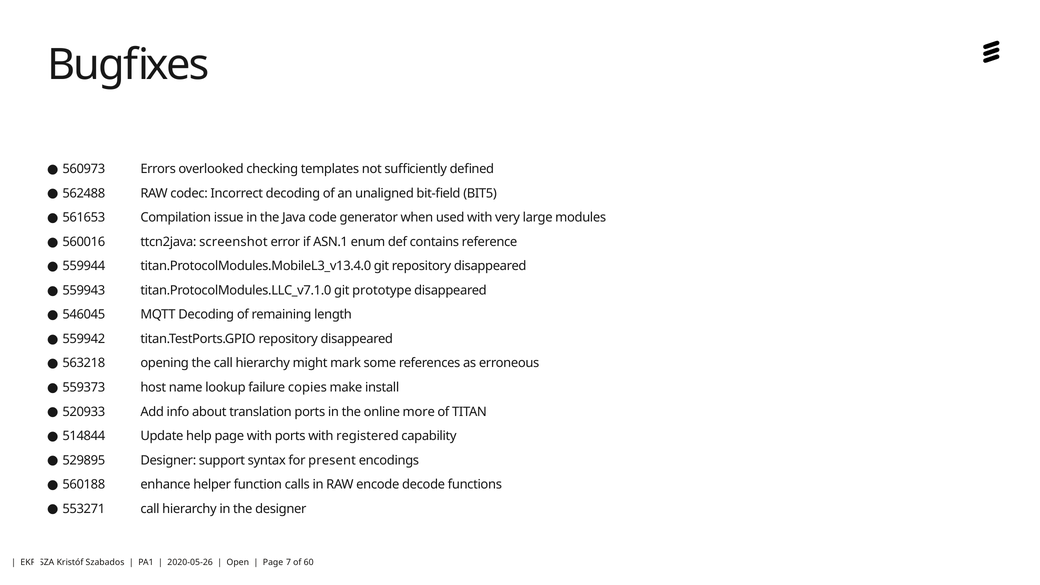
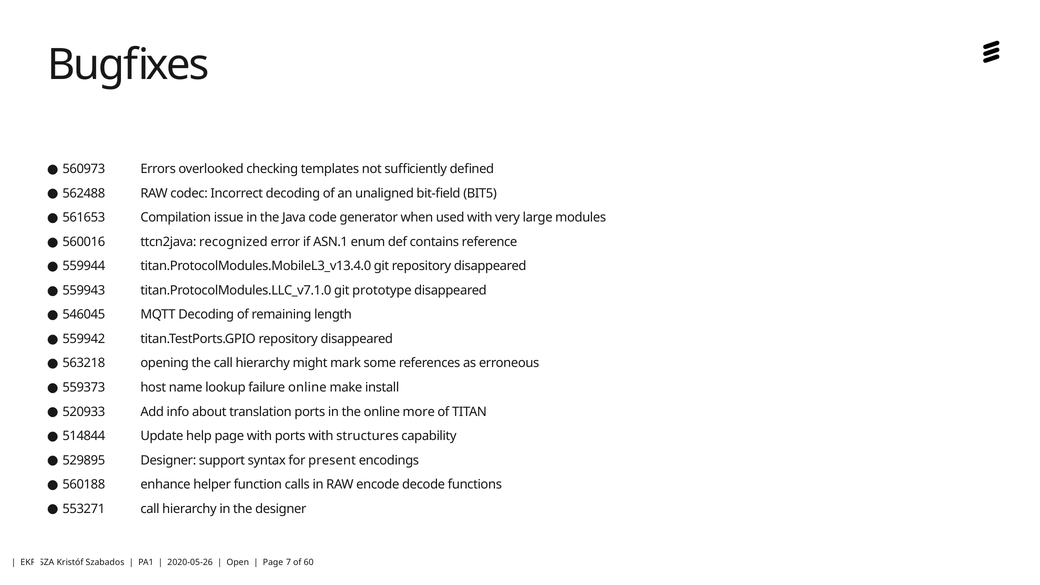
screenshot: screenshot -> recognized (233, 242)
failure copies: copies -> online (307, 387)
registered: registered -> structures (367, 436)
